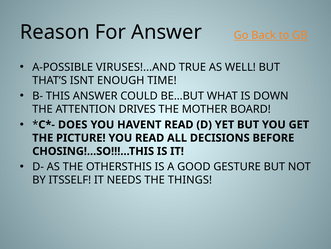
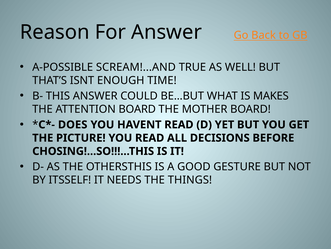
VIRUSES!...AND: VIRUSES!...AND -> SCREAM!...AND (136, 67)
DOWN: DOWN -> MAKES (271, 96)
ATTENTION DRIVES: DRIVES -> BOARD (137, 109)
